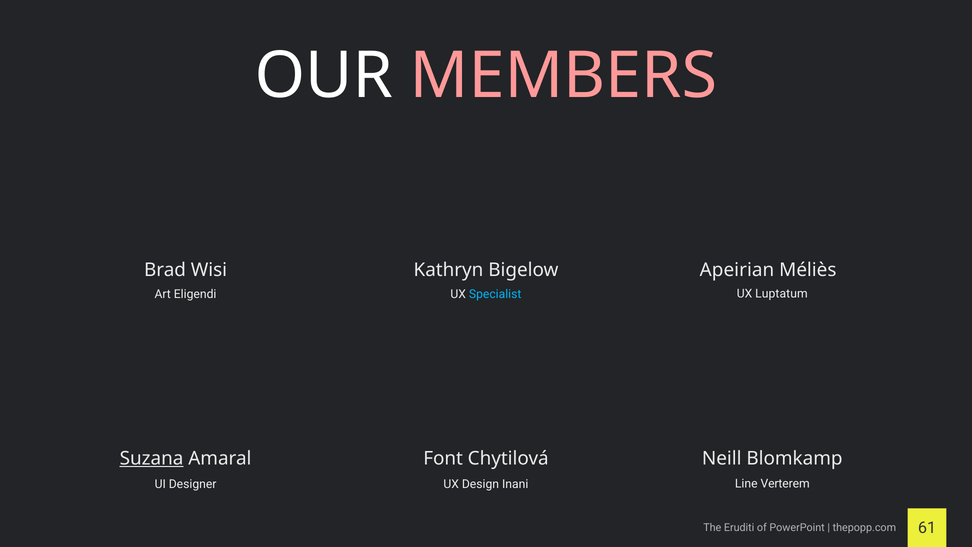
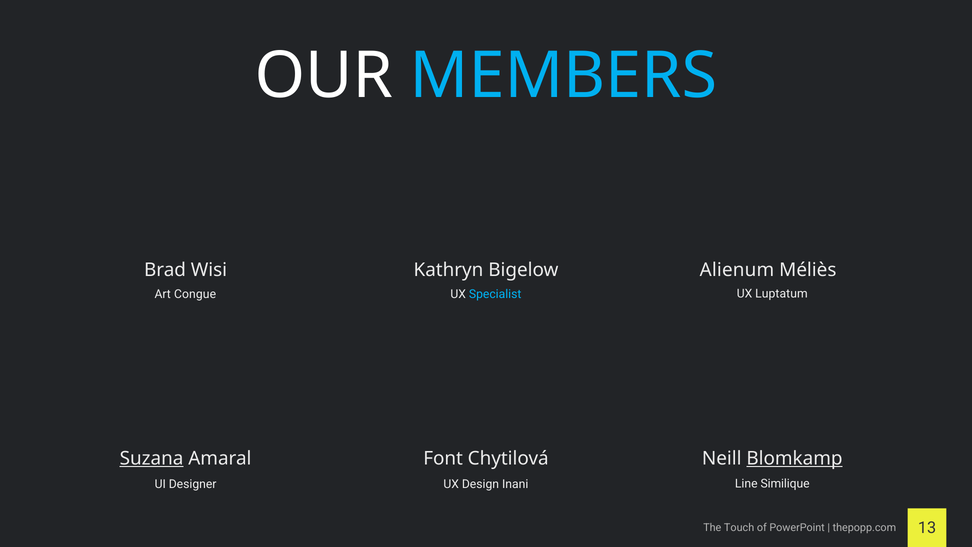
MEMBERS colour: pink -> light blue (564, 76)
Apeirian: Apeirian -> Alienum (737, 270)
Eligendi: Eligendi -> Congue (195, 294)
Blomkamp underline: none -> present (794, 458)
Verterem: Verterem -> Similique (785, 483)
Eruditi: Eruditi -> Touch (739, 527)
61: 61 -> 13 (927, 528)
